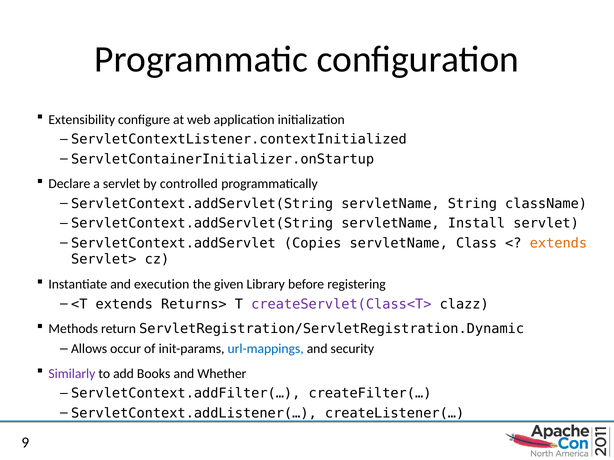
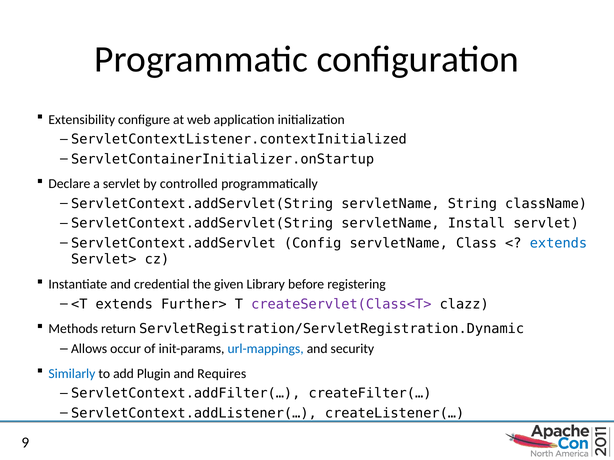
Copies: Copies -> Config (313, 243)
extends colour: orange -> blue (558, 243)
execution: execution -> credential (162, 285)
Returns>: Returns> -> Further> (194, 304)
Similarly colour: purple -> blue (72, 374)
Books: Books -> Plugin (154, 374)
Whether: Whether -> Requires (222, 374)
